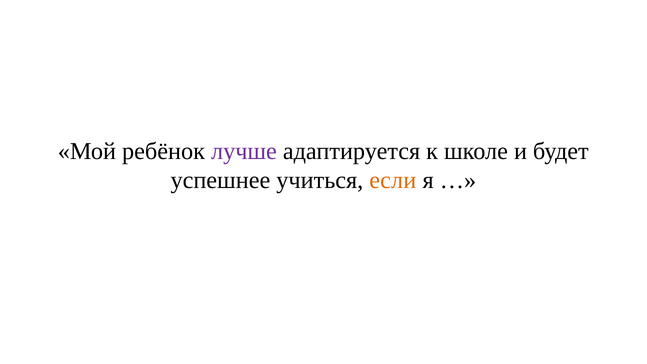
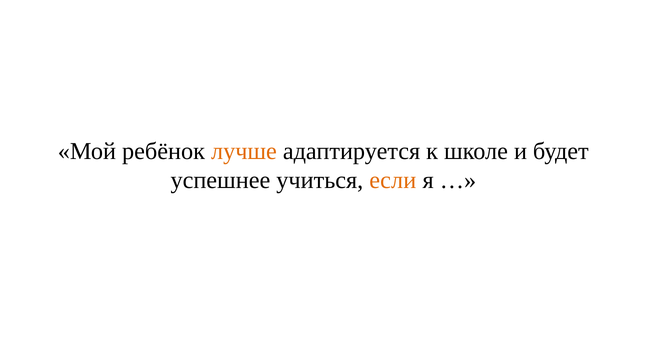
лучше colour: purple -> orange (244, 151)
